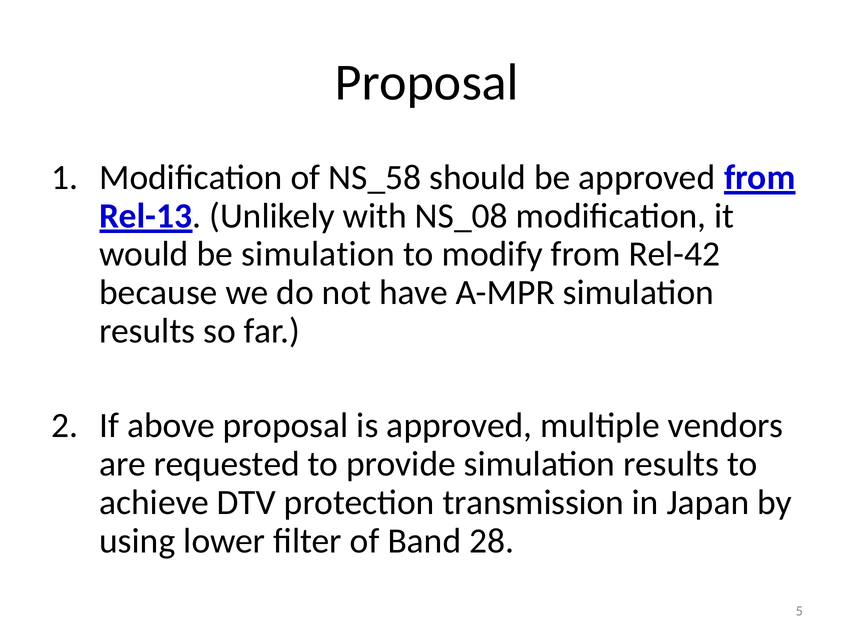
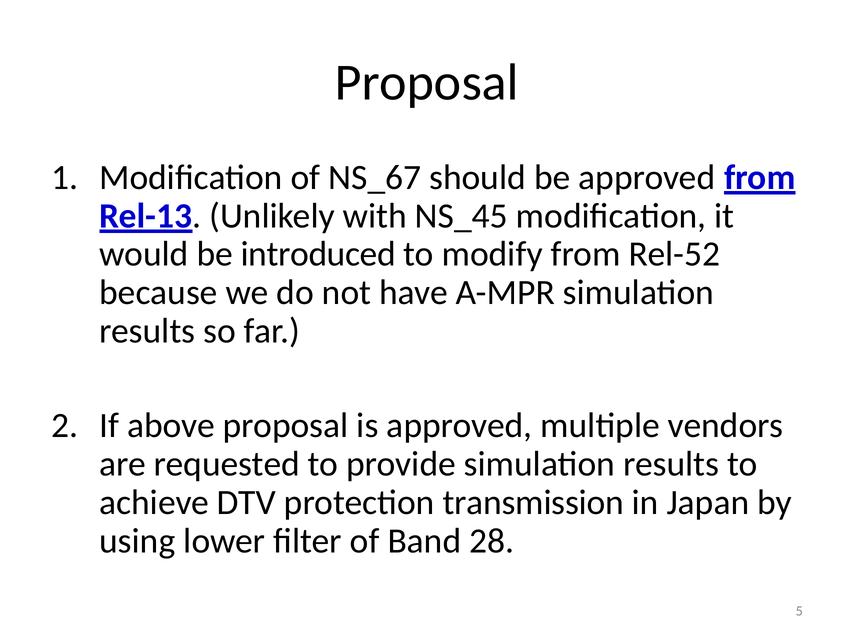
NS_58: NS_58 -> NS_67 (375, 178)
NS_08: NS_08 -> NS_45 (461, 216)
be simulation: simulation -> introduced (318, 254)
Rel-42: Rel-42 -> Rel-52 (674, 254)
